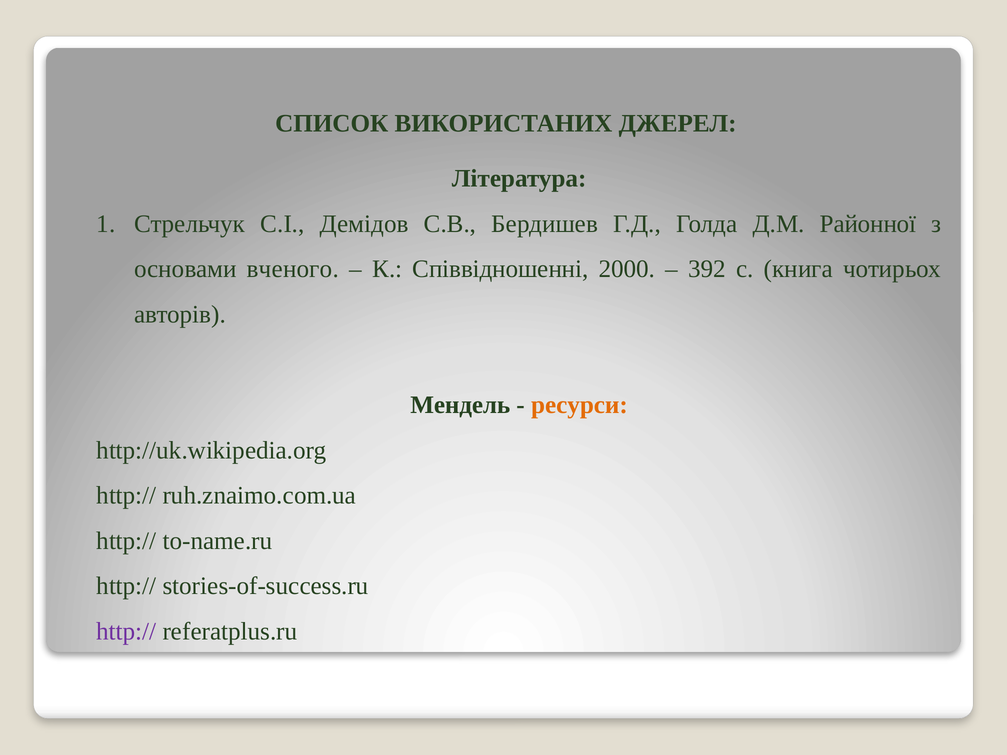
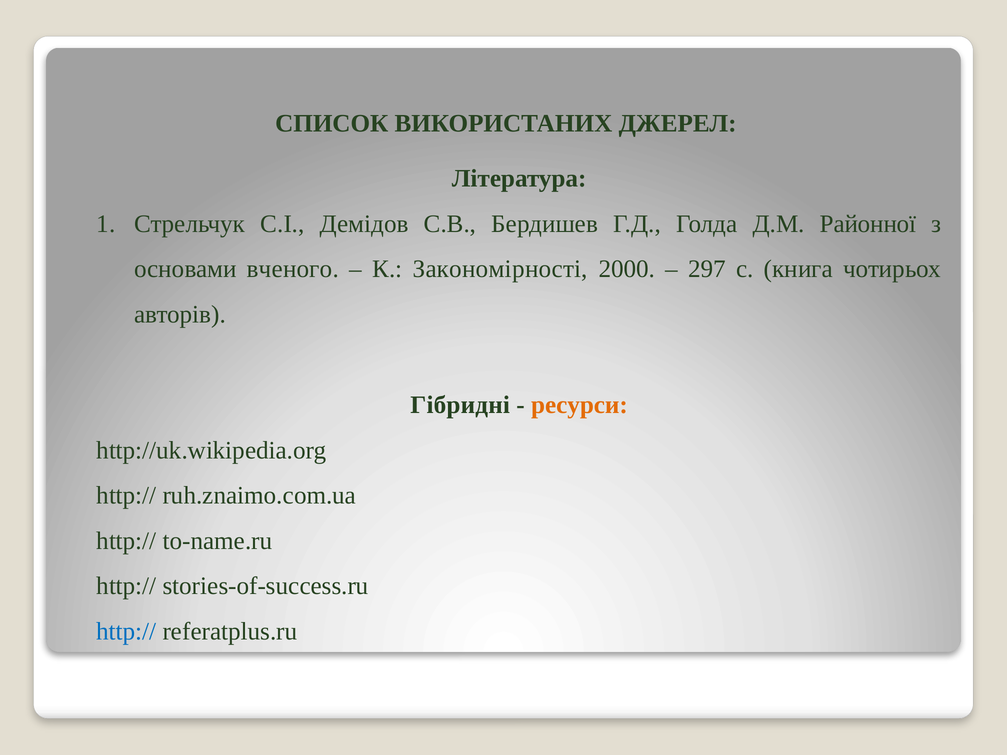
Співвідношенні: Співвідношенні -> Закономірності (500, 269)
392: 392 -> 297 (707, 269)
Мендель: Мендель -> Гібридні (460, 405)
http:// colour: purple -> blue (126, 632)
